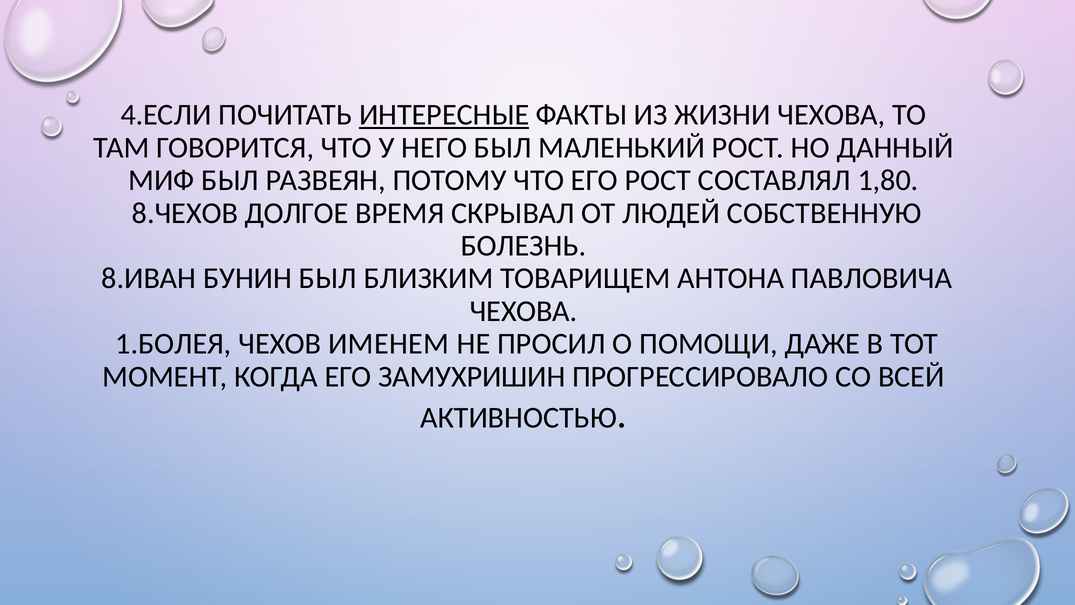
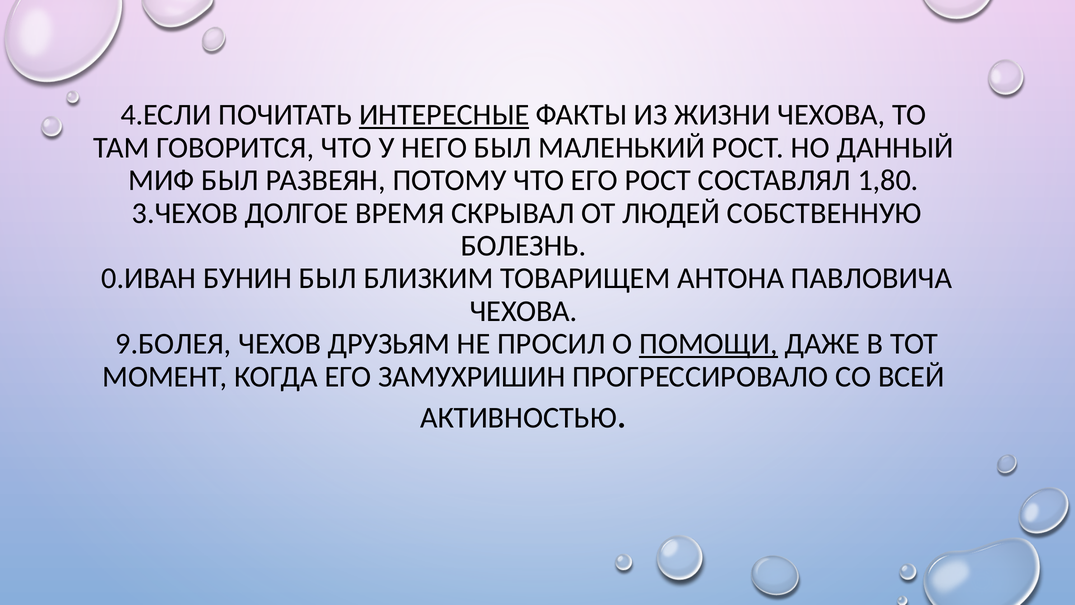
8.ЧЕХОВ: 8.ЧЕХОВ -> 3.ЧЕХОВ (185, 213)
8.ИВАН: 8.ИВАН -> 0.ИВАН (149, 278)
1.БОЛЕЯ: 1.БОЛЕЯ -> 9.БОЛЕЯ (173, 344)
ИМЕНЕМ: ИМЕНЕМ -> ДРУЗЬЯМ (389, 344)
ПОМОЩИ underline: none -> present (709, 344)
